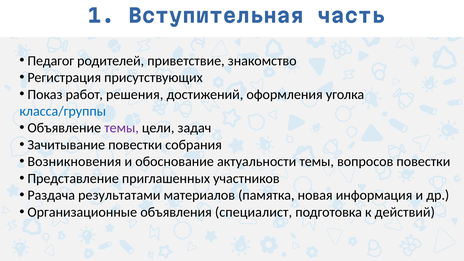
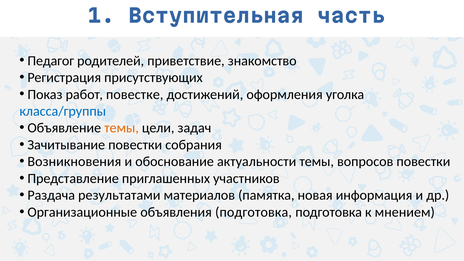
решения: решения -> повестке (135, 94)
темы colour: purple -> orange (122, 128)
объявления специалист: специалист -> подготовка (254, 212)
действий: действий -> мнением (405, 212)
